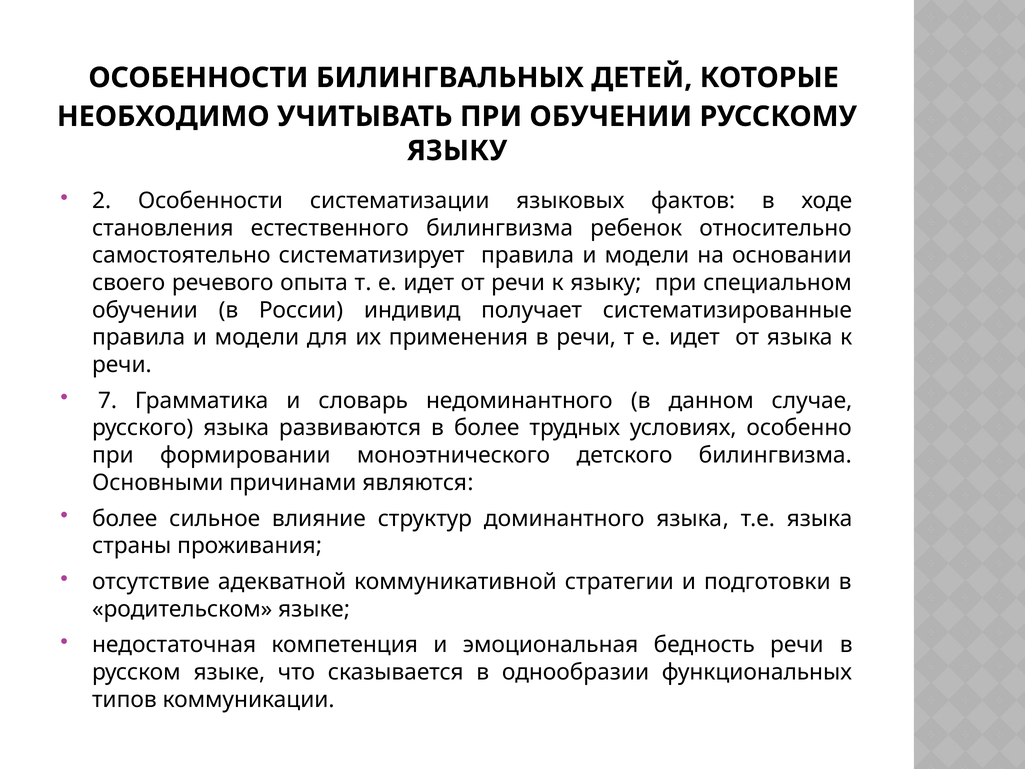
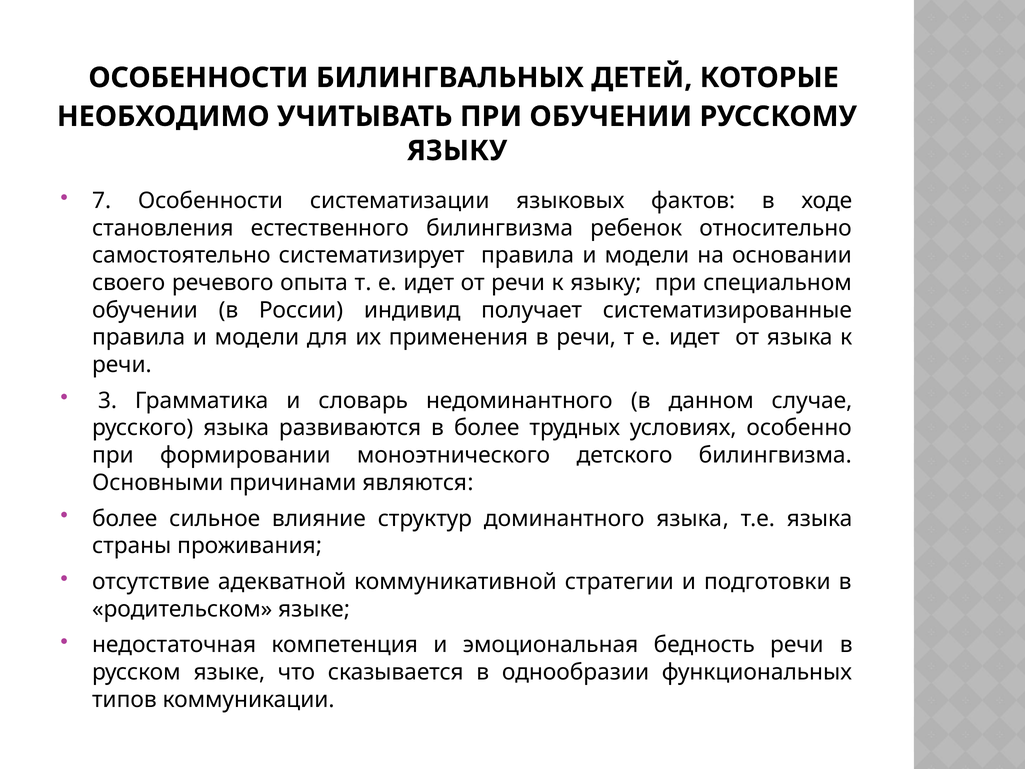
2: 2 -> 7 (102, 201)
7: 7 -> 3 (107, 401)
